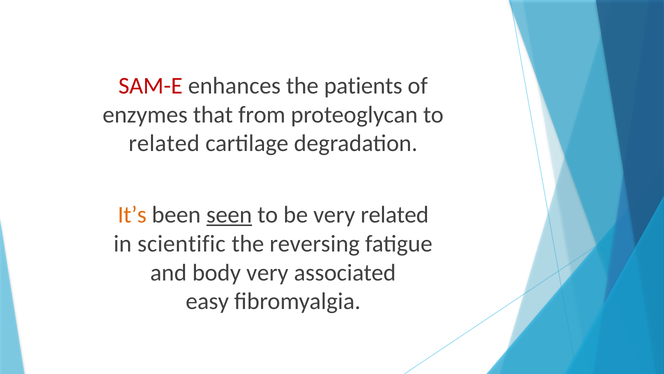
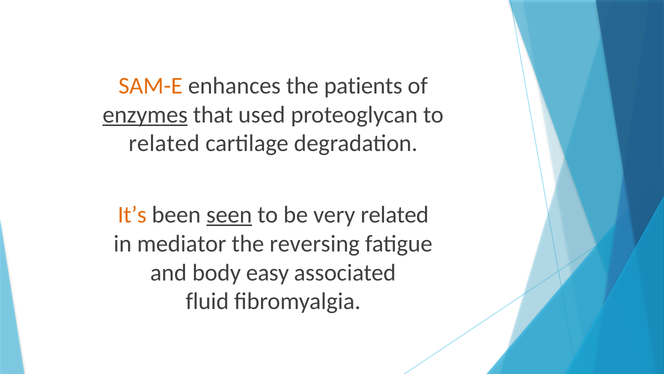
SAM-E colour: red -> orange (151, 86)
enzymes underline: none -> present (145, 115)
from: from -> used (262, 115)
scientific: scientific -> mediator (182, 243)
body very: very -> easy (268, 272)
easy: easy -> fluid (207, 301)
